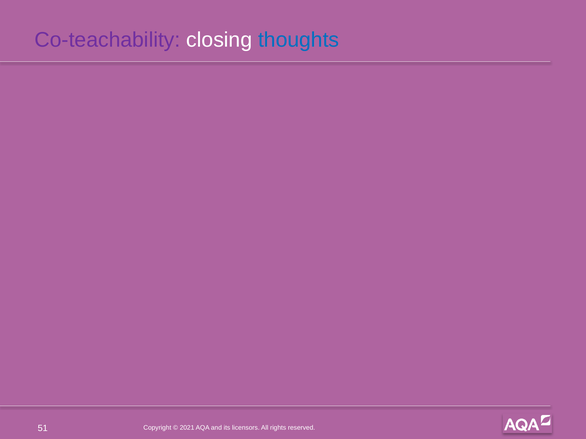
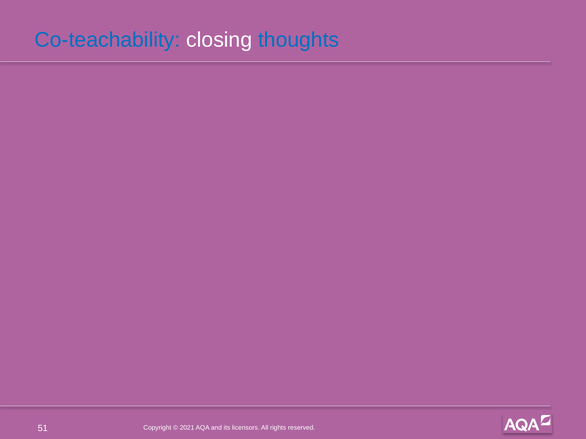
Co-teachability colour: purple -> blue (108, 40)
